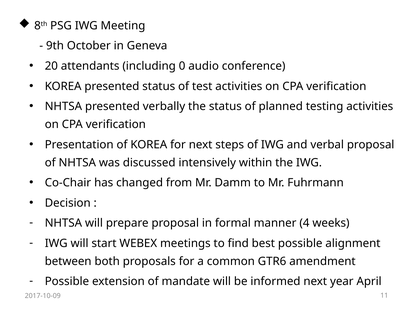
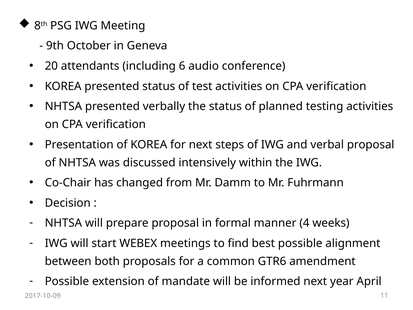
0: 0 -> 6 (182, 66)
